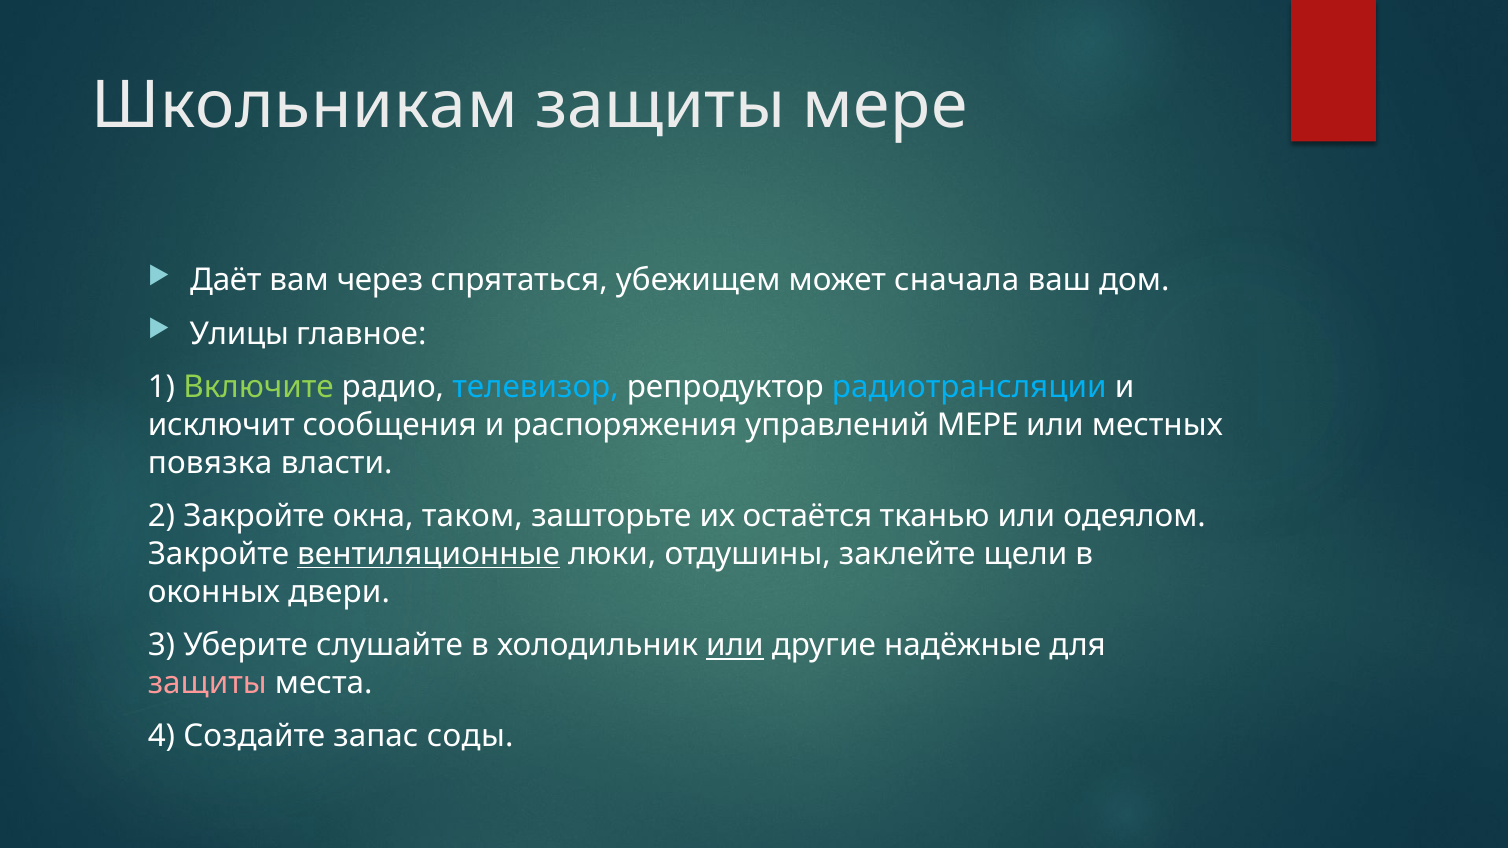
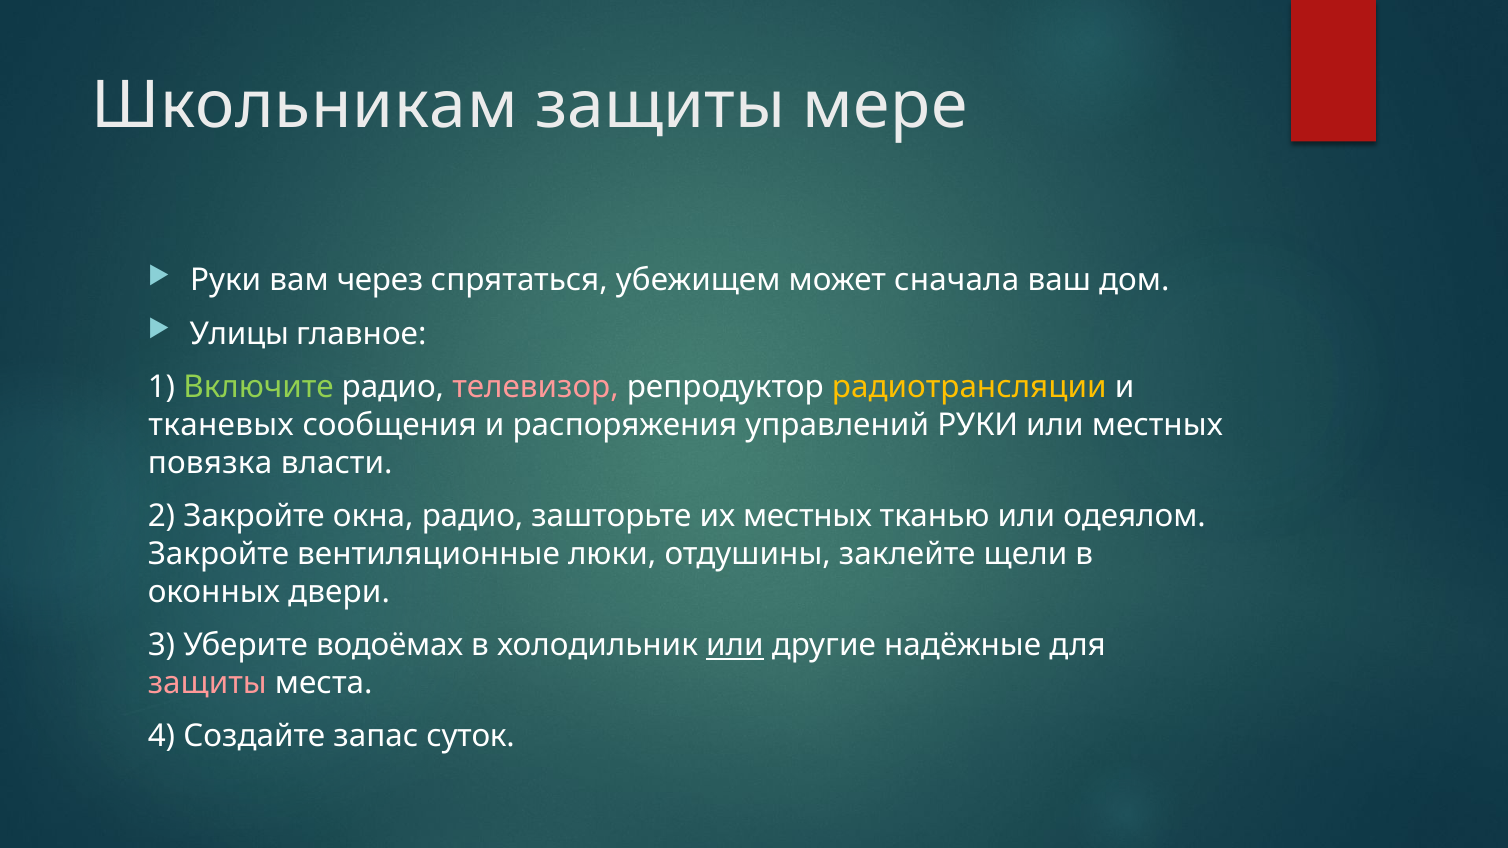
Даёт: Даёт -> Руки (226, 281)
телевизор colour: light blue -> pink (535, 388)
радиотрансляции colour: light blue -> yellow (969, 388)
исключит: исключит -> тканевых (221, 425)
управлений МЕРЕ: МЕРЕ -> РУКИ (978, 425)
окна таком: таком -> радио (473, 516)
их остаётся: остаётся -> местных (808, 516)
вентиляционные underline: present -> none (429, 554)
слушайте: слушайте -> водоёмах (390, 645)
соды: соды -> суток (471, 736)
